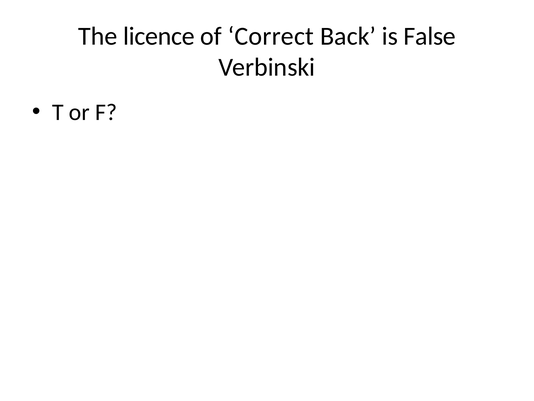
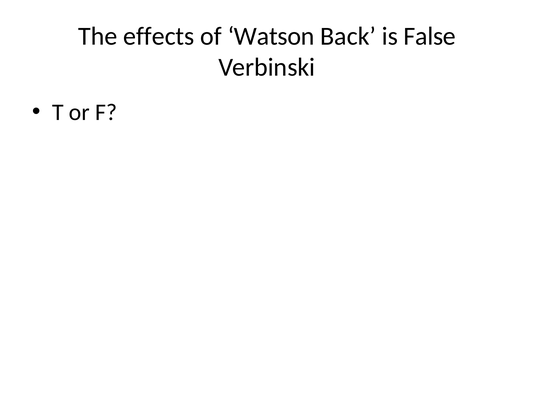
licence: licence -> effects (159, 36)
Correct: Correct -> Watson (271, 36)
